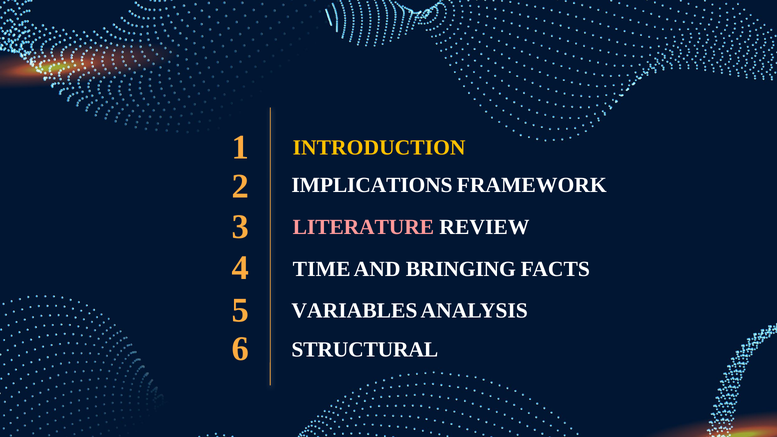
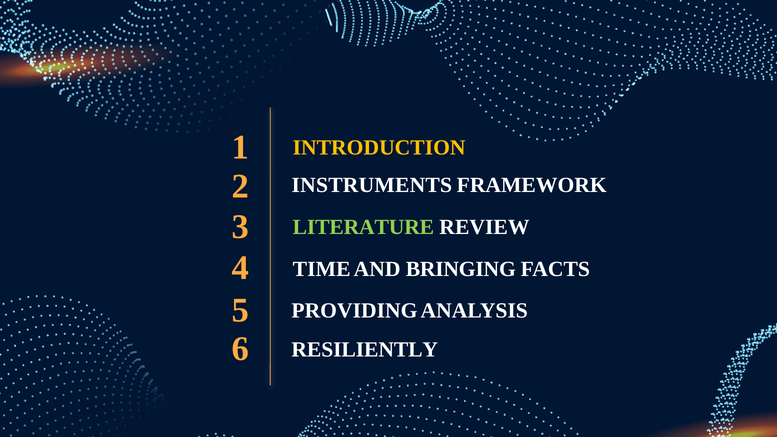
IMPLICATIONS: IMPLICATIONS -> INSTRUMENTS (372, 185)
LITERATURE colour: pink -> light green (363, 227)
VARIABLES: VARIABLES -> PROVIDING (354, 311)
STRUCTURAL: STRUCTURAL -> RESILIENTLY (365, 349)
